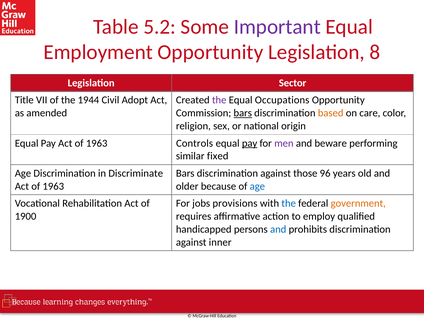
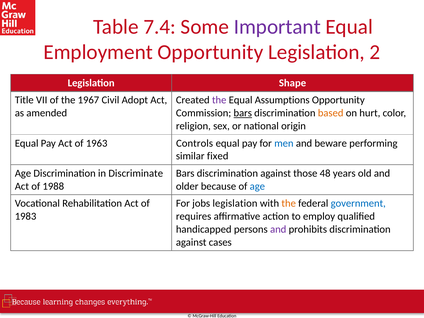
5.2: 5.2 -> 7.4 (160, 27)
8: 8 -> 2 (375, 52)
Sector: Sector -> Shape (293, 83)
1944: 1944 -> 1967 (88, 100)
Occupations: Occupations -> Assumptions (282, 100)
care: care -> hurt (370, 113)
pay underline: present -> none (250, 143)
men colour: purple -> blue (284, 143)
96: 96 -> 48 (325, 173)
1963: 1963 -> 1988 (53, 186)
jobs provisions: provisions -> legislation (235, 203)
the colour: blue -> orange (289, 203)
government colour: orange -> blue (358, 203)
1900: 1900 -> 1983 (26, 216)
and colour: blue -> purple (278, 229)
inner: inner -> cases (220, 242)
